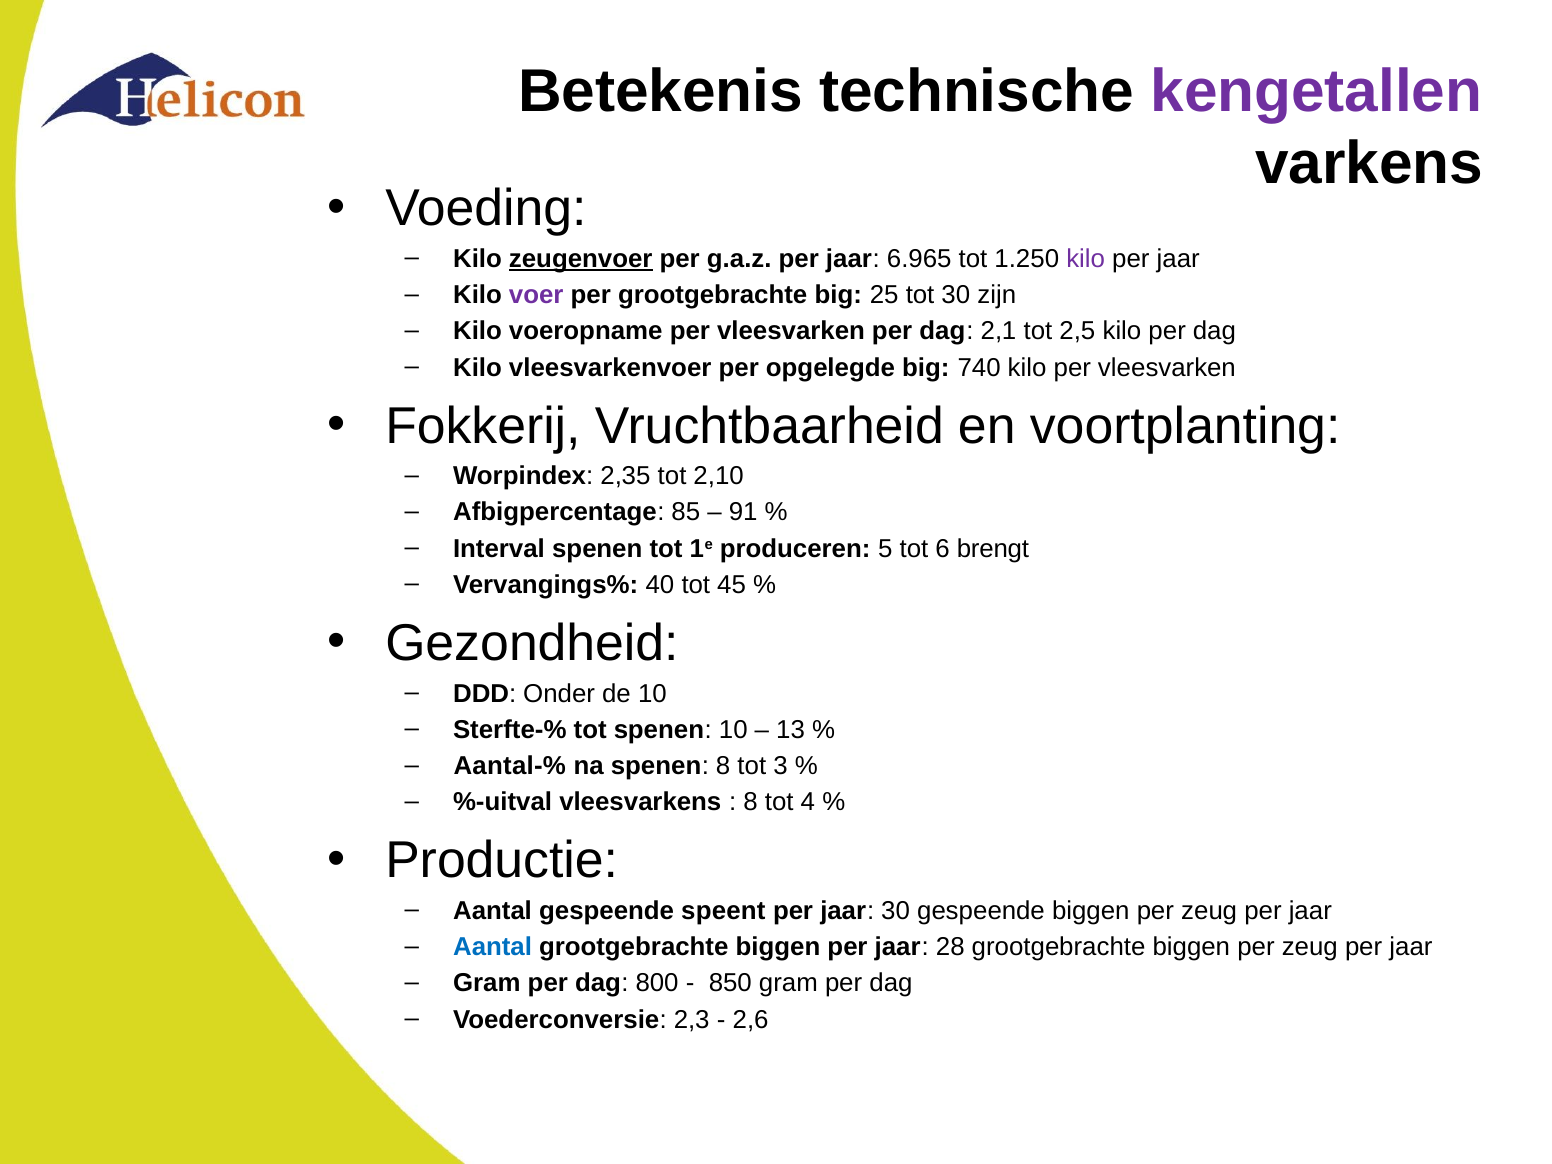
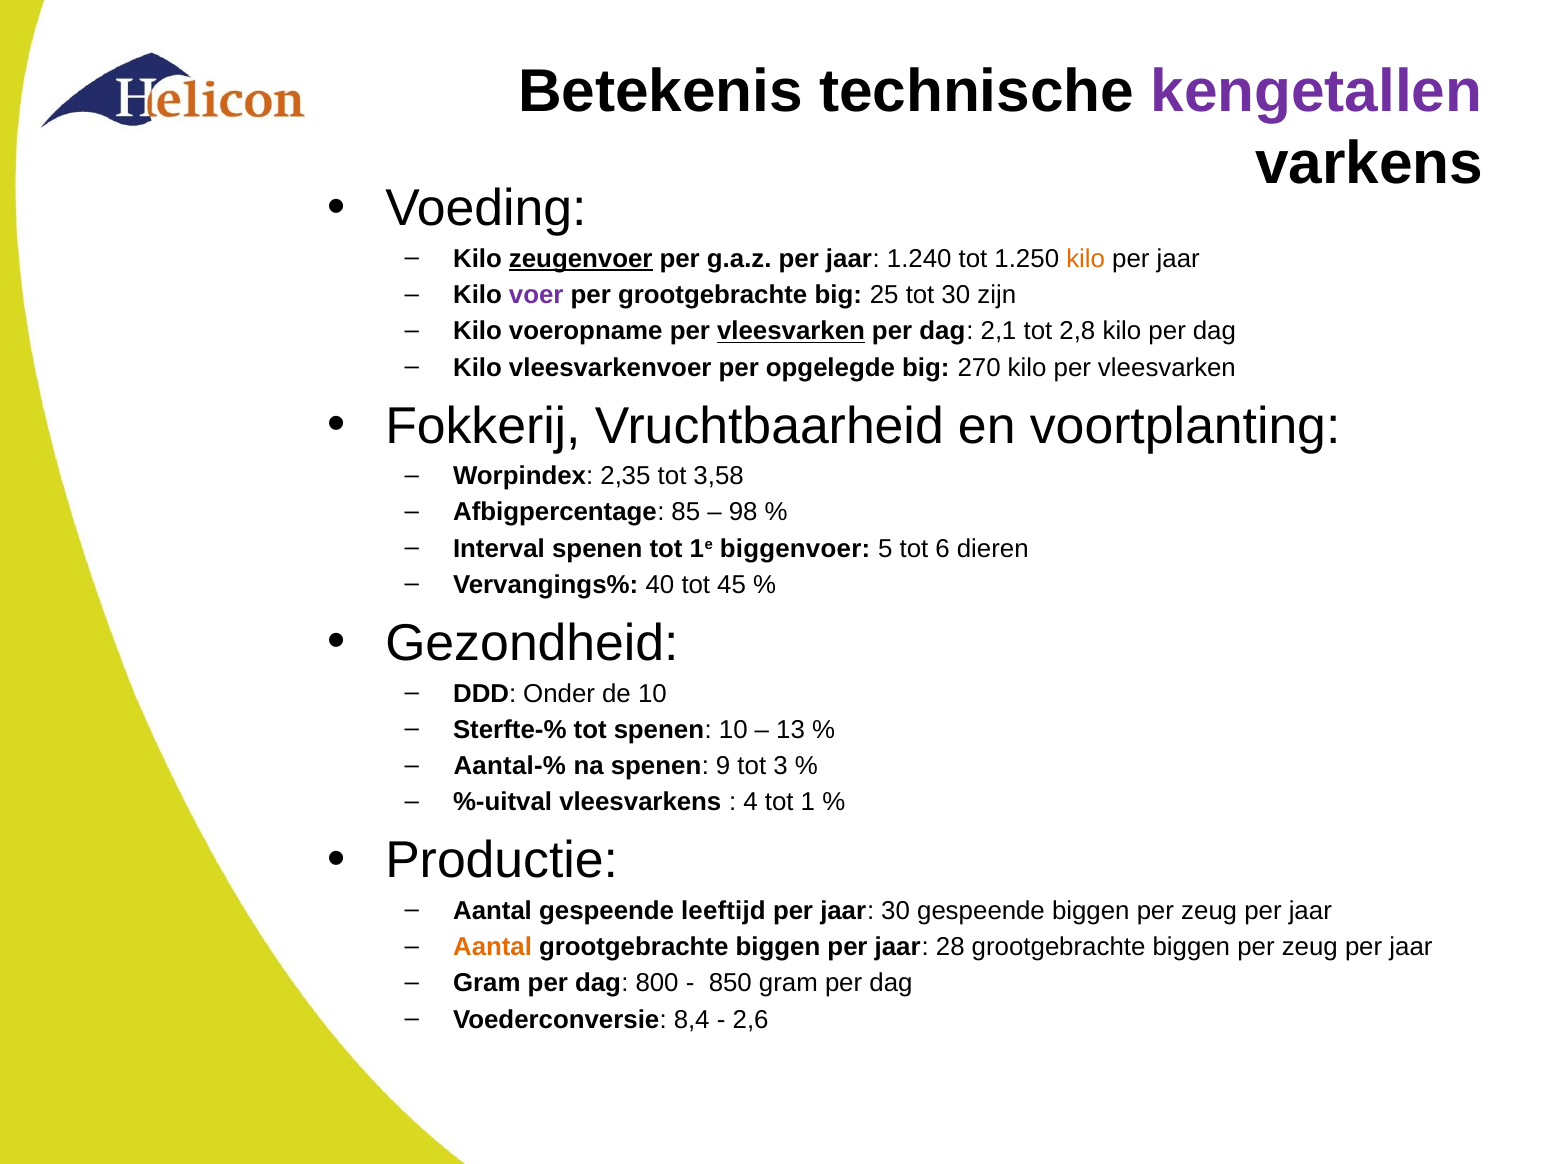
6.965: 6.965 -> 1.240 (919, 259)
kilo colour: purple -> orange (1086, 259)
vleesvarken underline: none -> present (791, 331)
2,5: 2,5 -> 2,8 (1077, 331)
740: 740 -> 270 (979, 367)
2,10: 2,10 -> 3,58 (719, 476)
91: 91 -> 98 (743, 512)
produceren: produceren -> biggenvoer (795, 549)
brengt: brengt -> dieren (993, 549)
spenen 8: 8 -> 9 (723, 766)
8: 8 -> 4 (751, 802)
4: 4 -> 1 (808, 802)
speent: speent -> leeftijd (723, 911)
Aantal colour: blue -> orange (493, 947)
2,3: 2,3 -> 8,4 (692, 1020)
